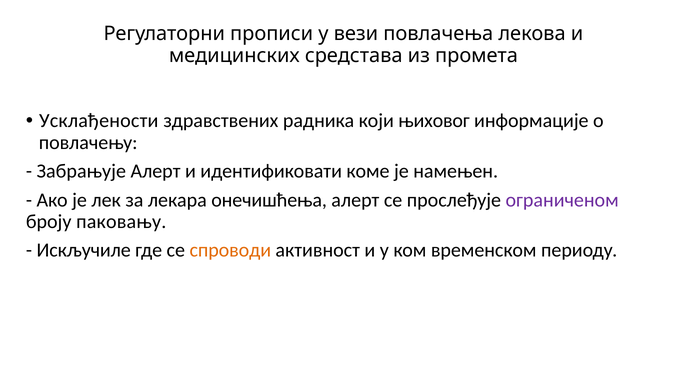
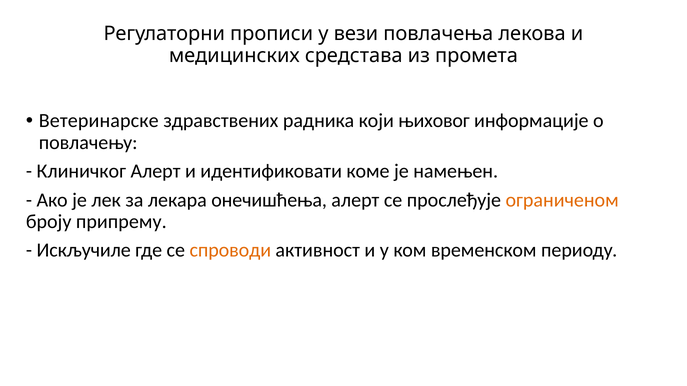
Усклађености: Усклађености -> Ветеринарске (99, 121)
Забрањује: Забрањује -> Клиничког (81, 171)
ограниченом colour: purple -> orange (562, 200)
паковању: паковању -> припрему (121, 222)
